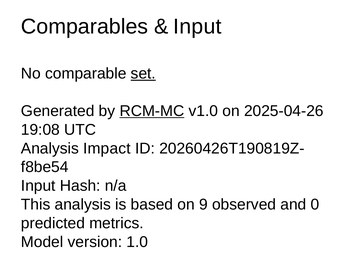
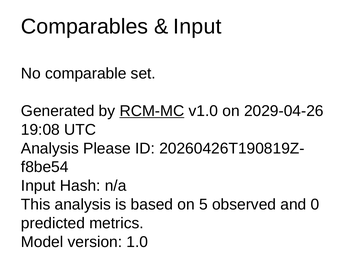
set underline: present -> none (143, 73)
2025-04-26: 2025-04-26 -> 2029-04-26 (284, 111)
Impact: Impact -> Please (107, 148)
9: 9 -> 5 (203, 204)
